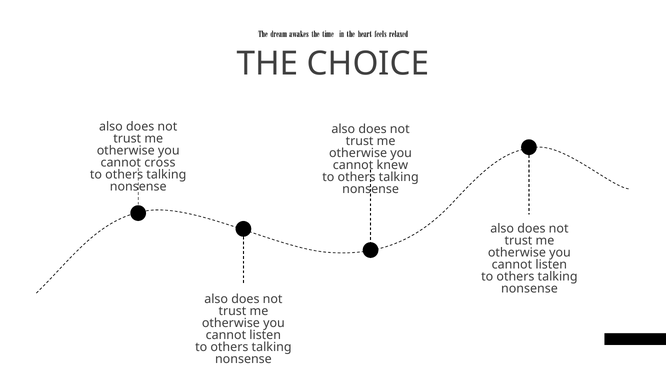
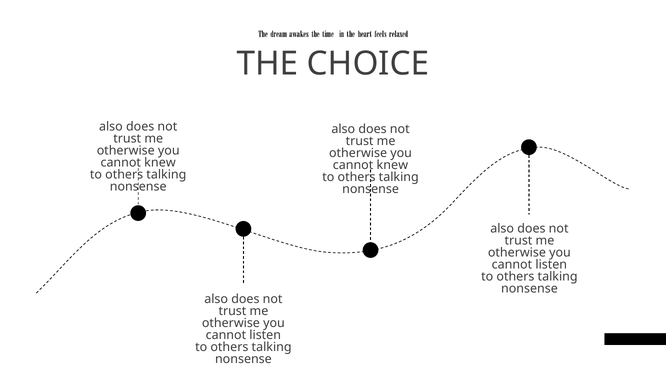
cross: cross -> knew (160, 162)
